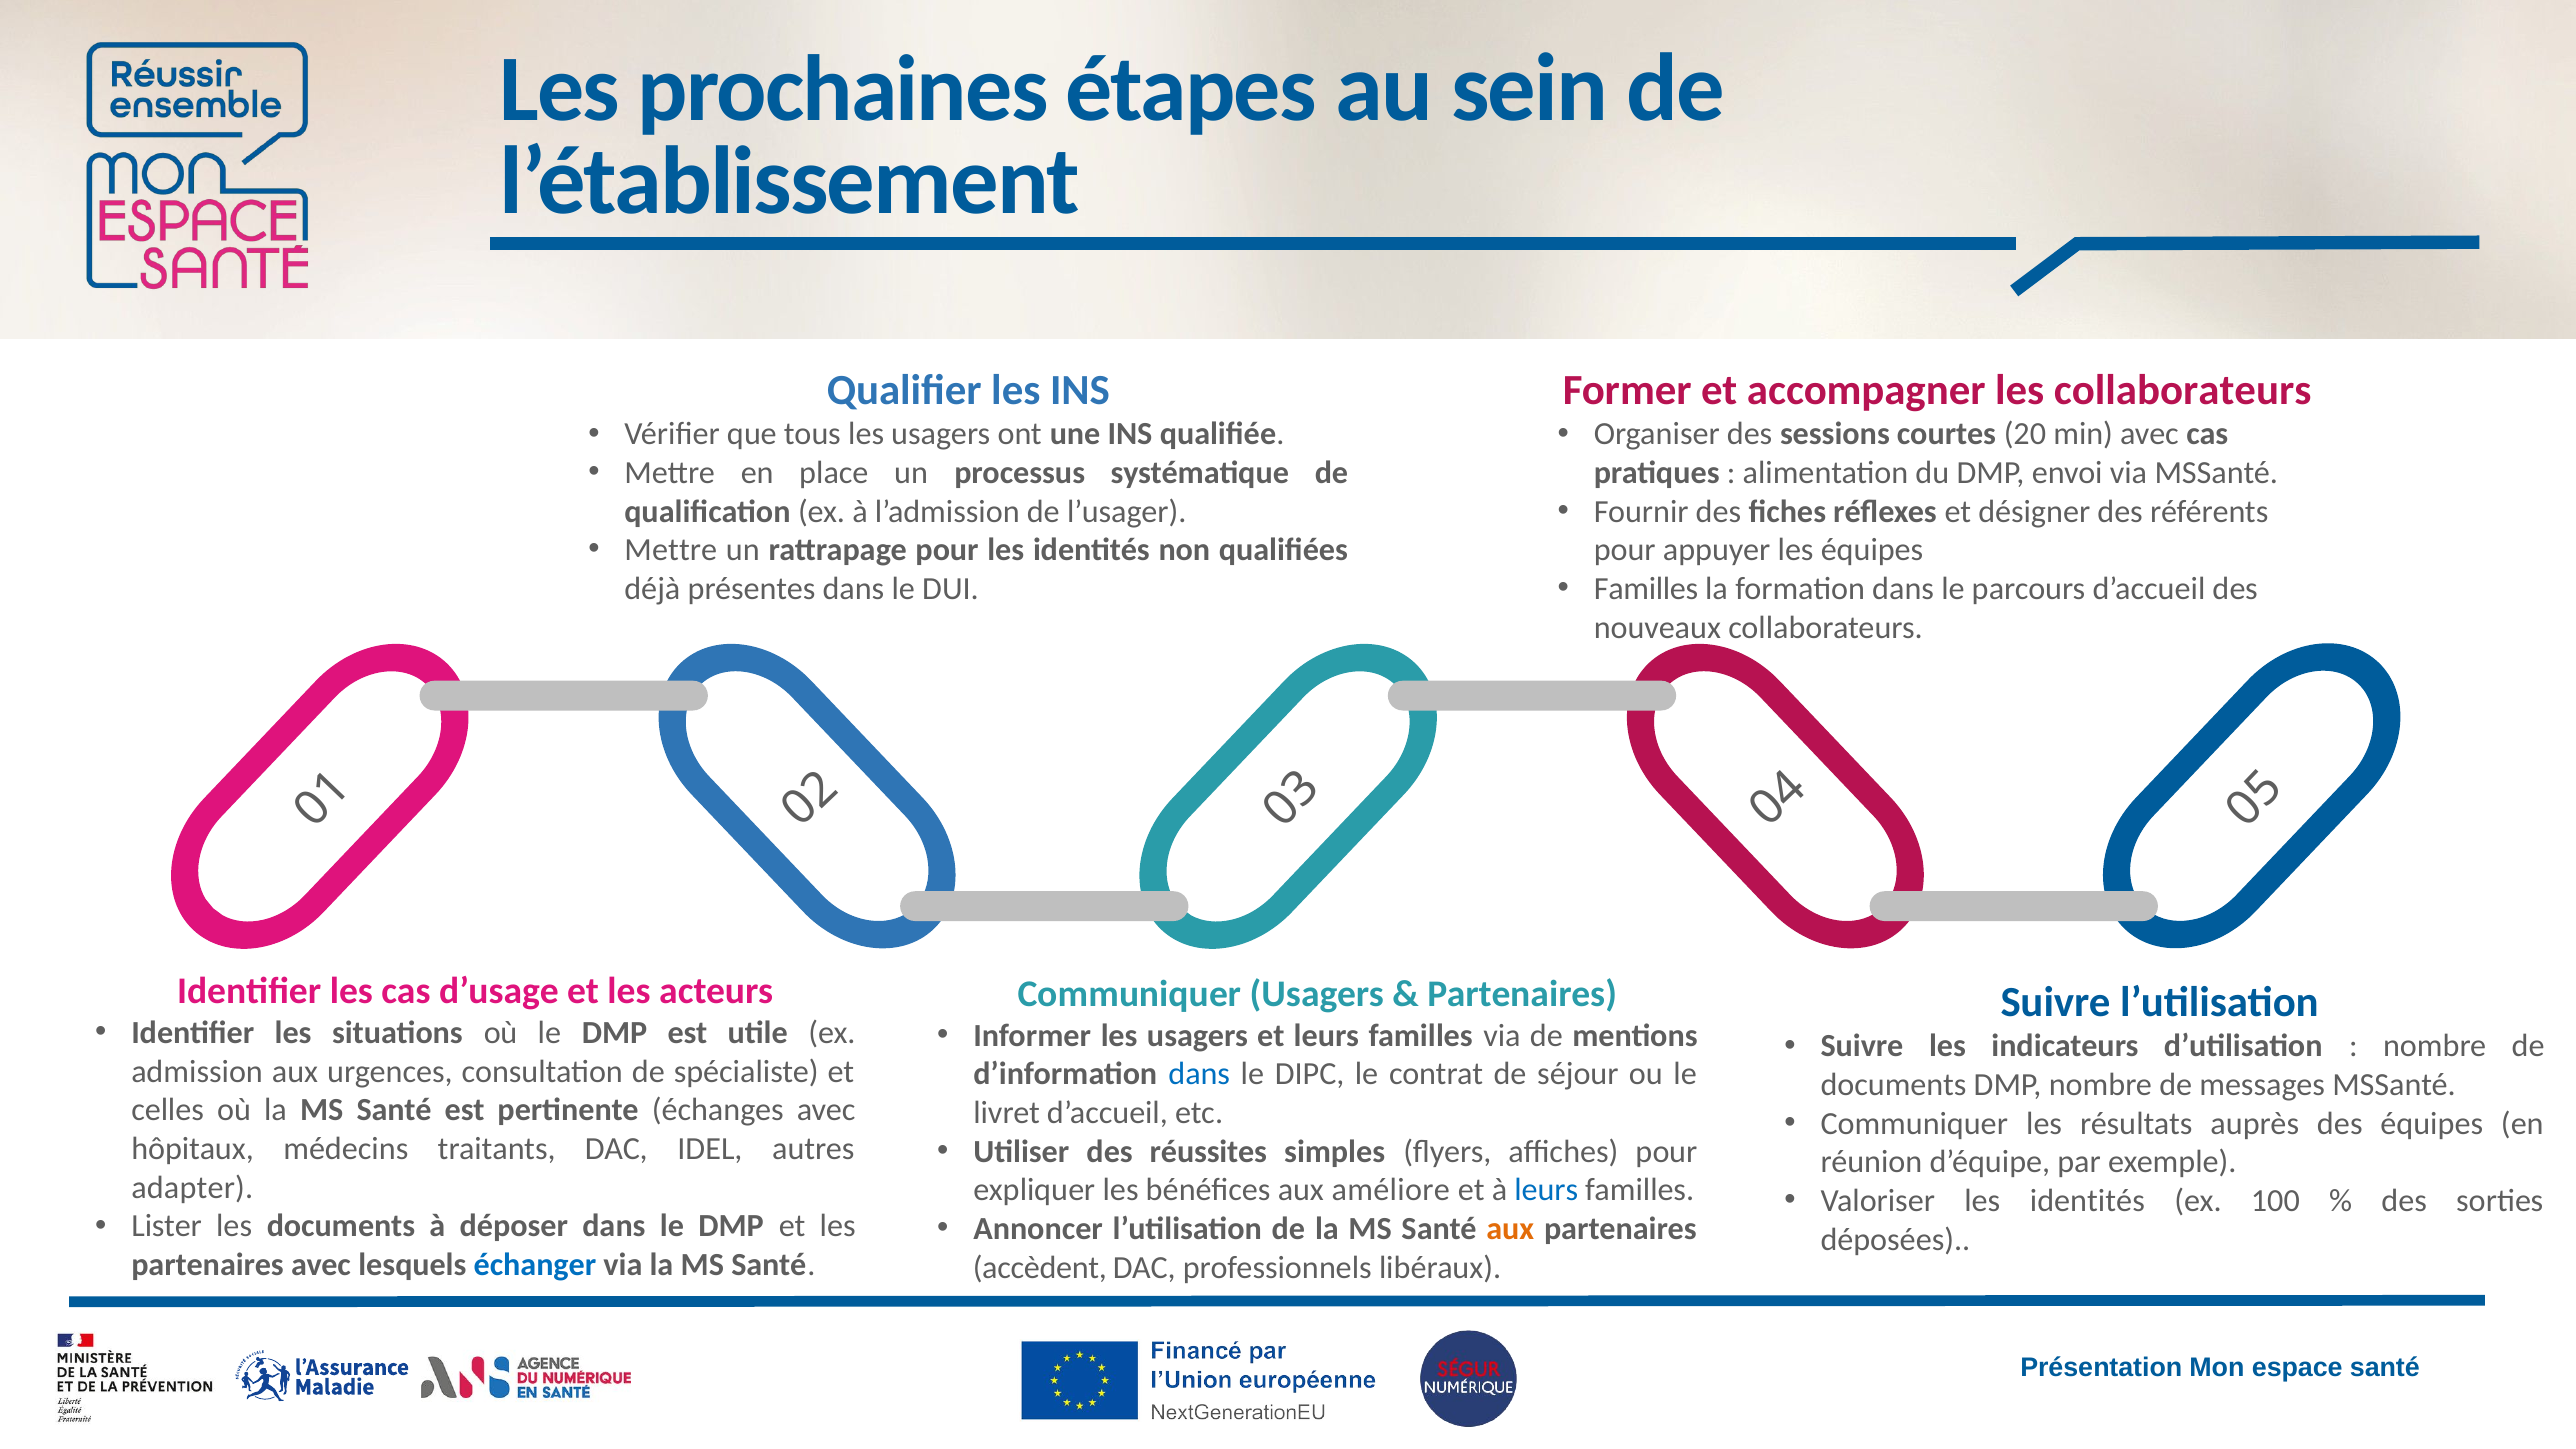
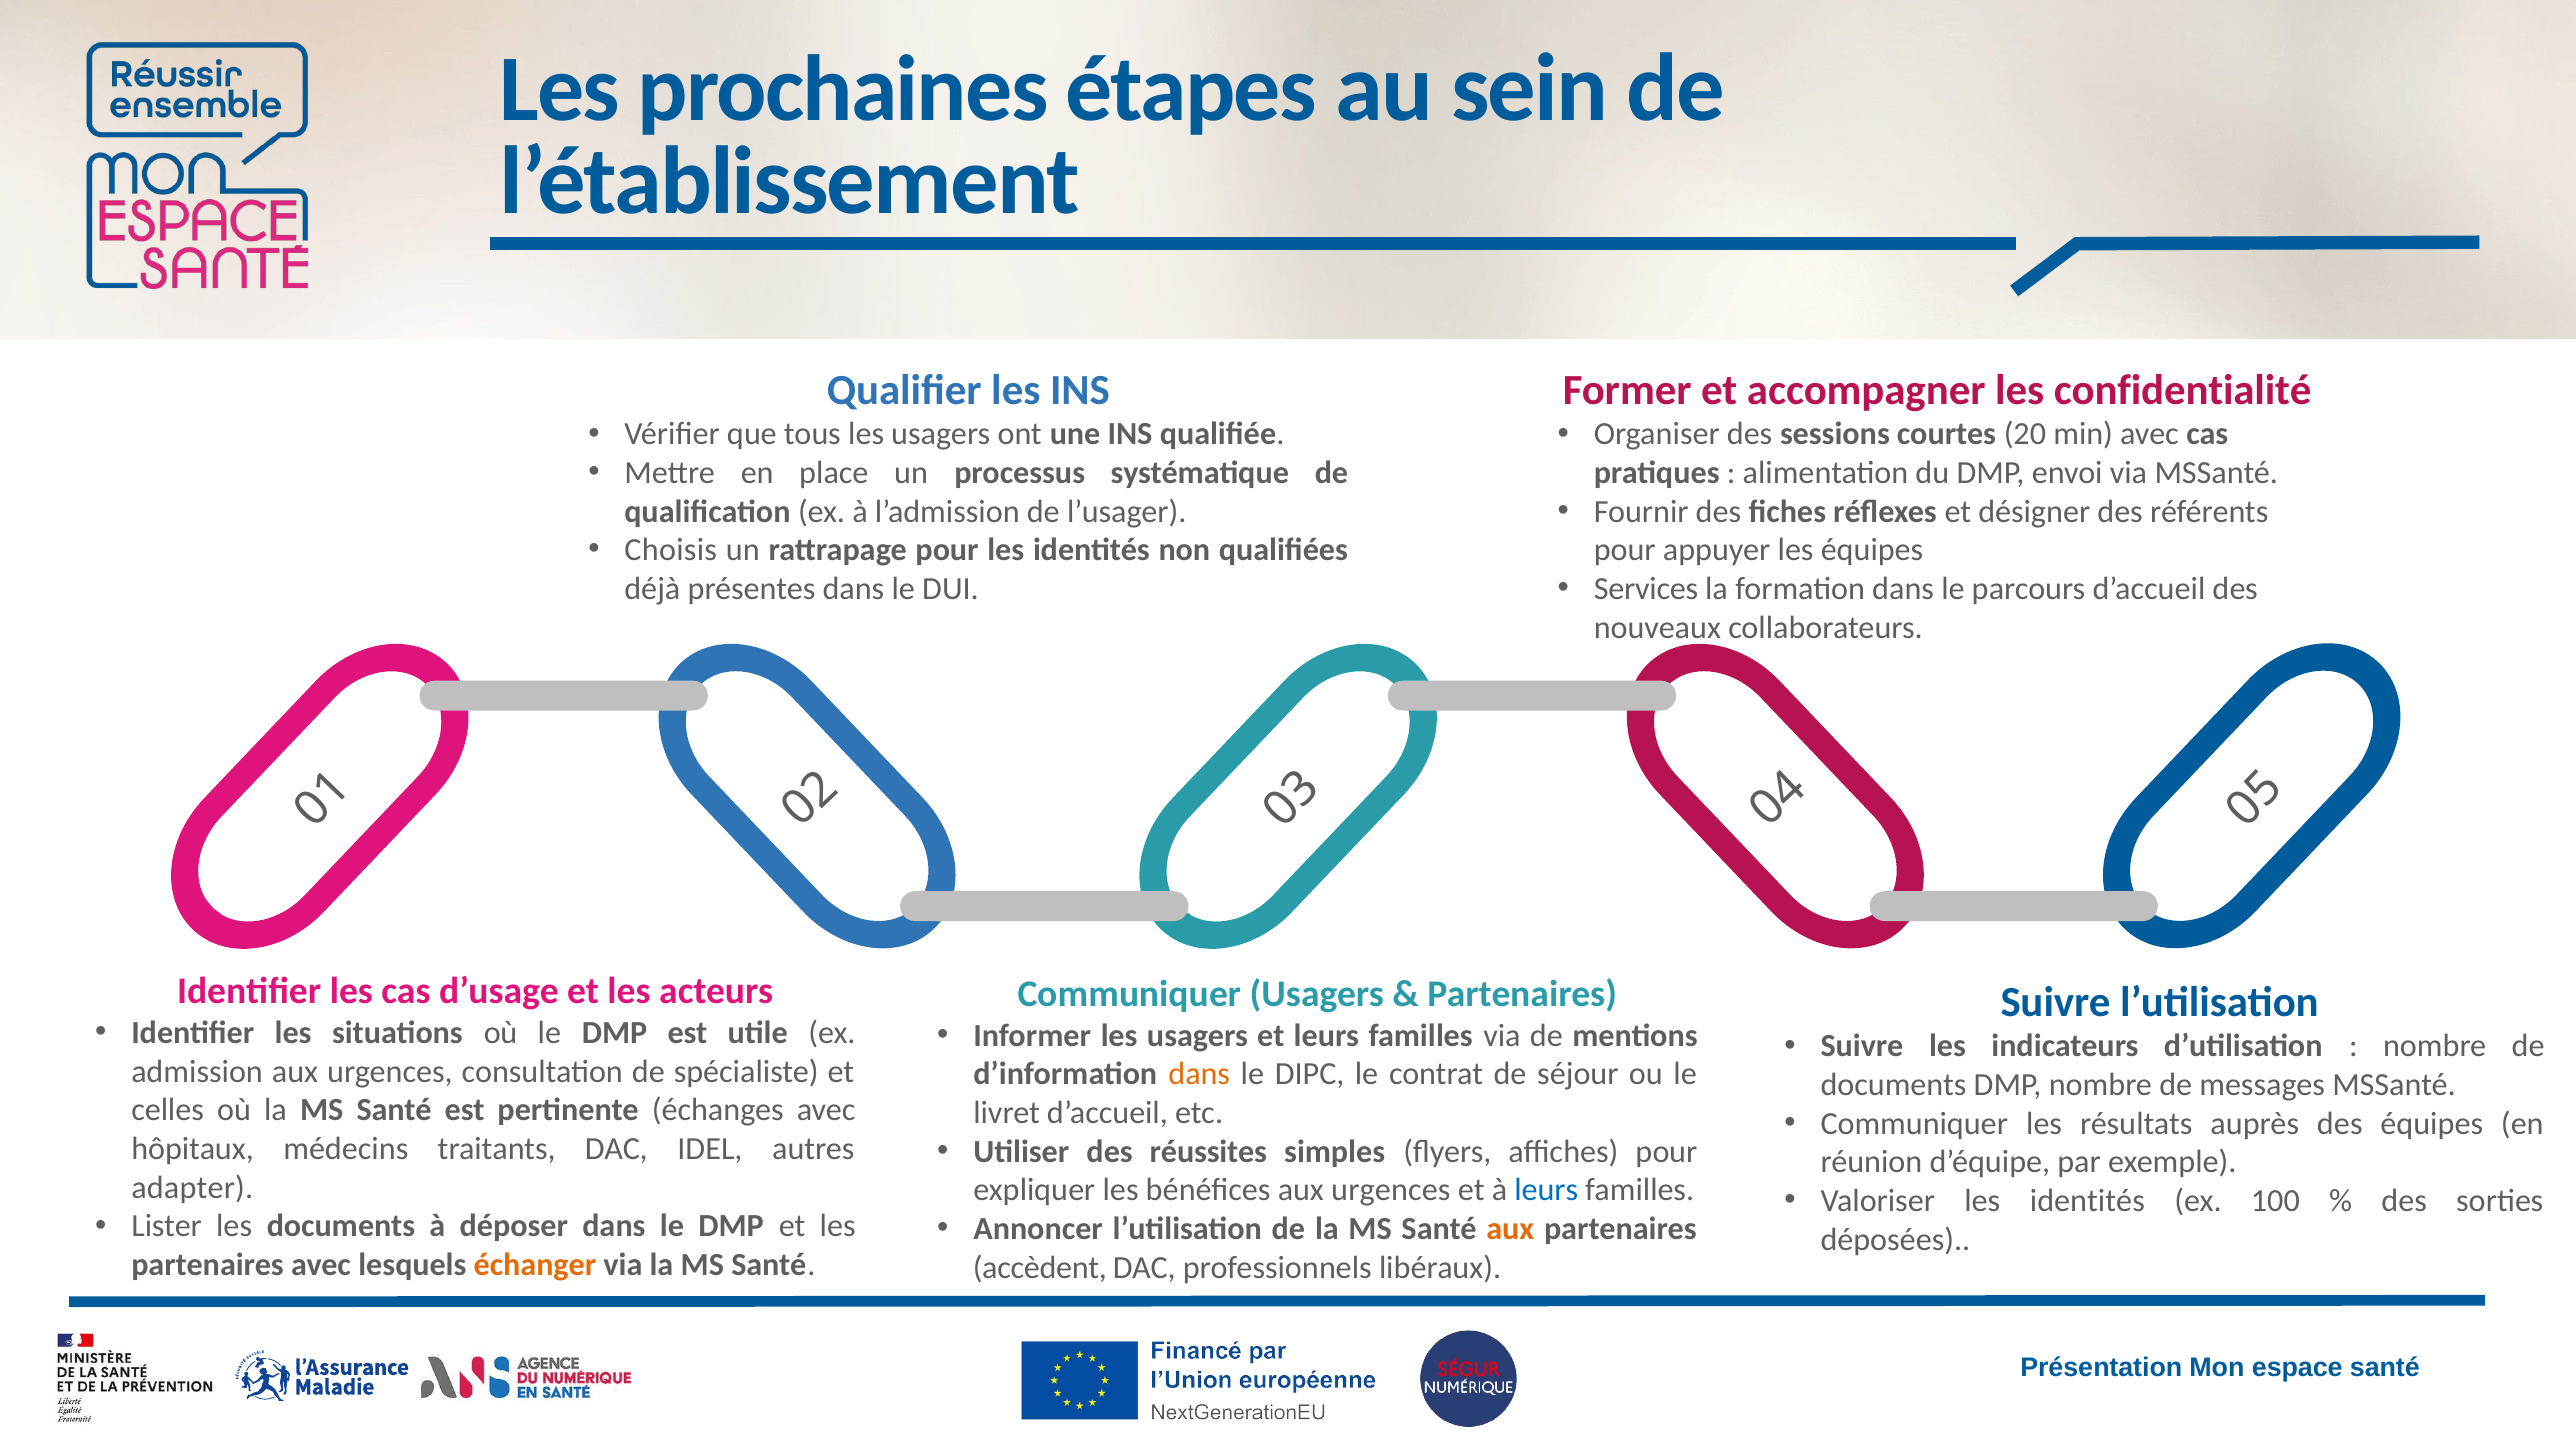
les collaborateurs: collaborateurs -> confidentialité (2183, 390)
Mettre: Mettre -> Choisis (671, 550)
Familles: Familles -> Services (1646, 589)
dans colour: blue -> orange (1199, 1074)
bénéfices aux améliore: améliore -> urgences (1391, 1190)
échanger colour: blue -> orange (535, 1265)
